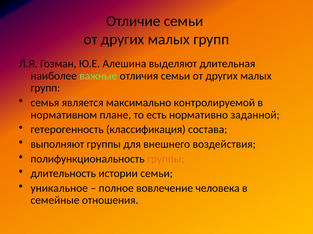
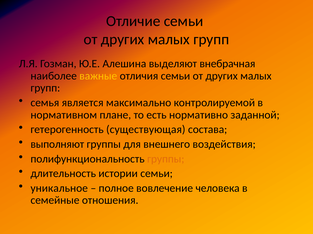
длительная: длительная -> внебрачная (227, 64)
важные colour: light green -> yellow (98, 76)
классификация: классификация -> существующая (146, 130)
